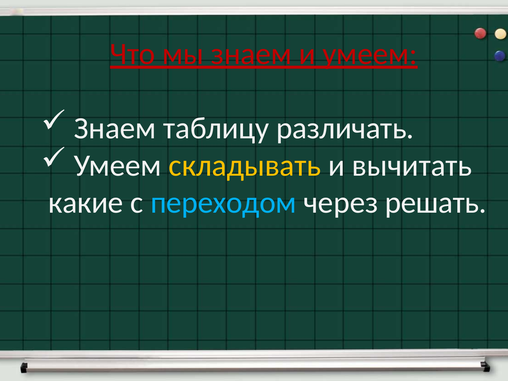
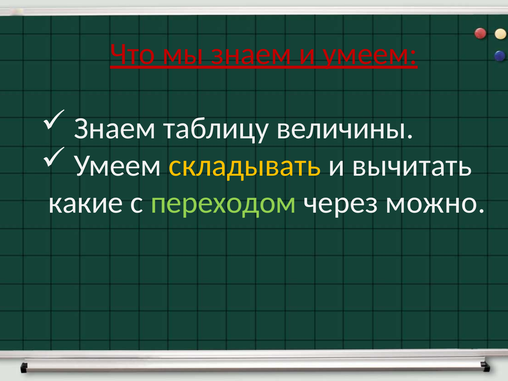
различать: различать -> величины (345, 128)
переходом colour: light blue -> light green (223, 203)
решать: решать -> можно (435, 203)
